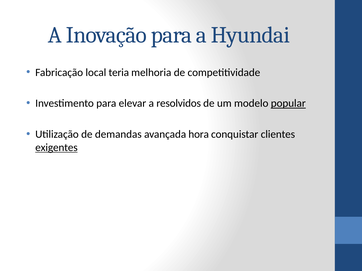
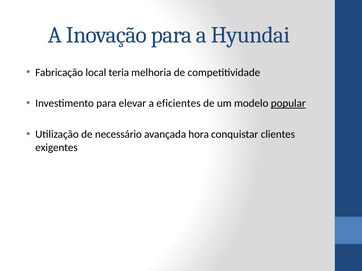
resolvidos: resolvidos -> eficientes (179, 104)
demandas: demandas -> necessário (118, 134)
exigentes underline: present -> none (56, 148)
